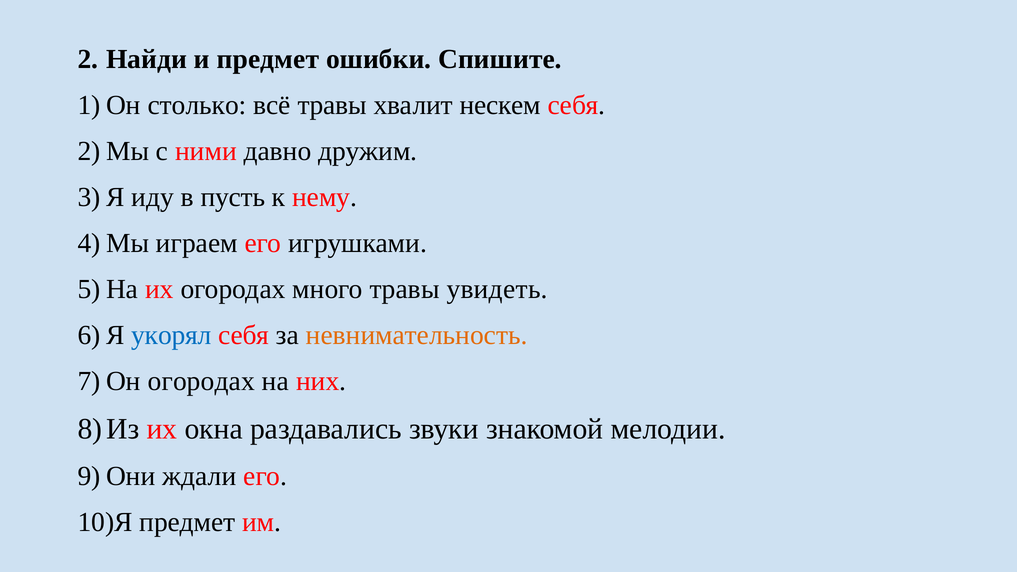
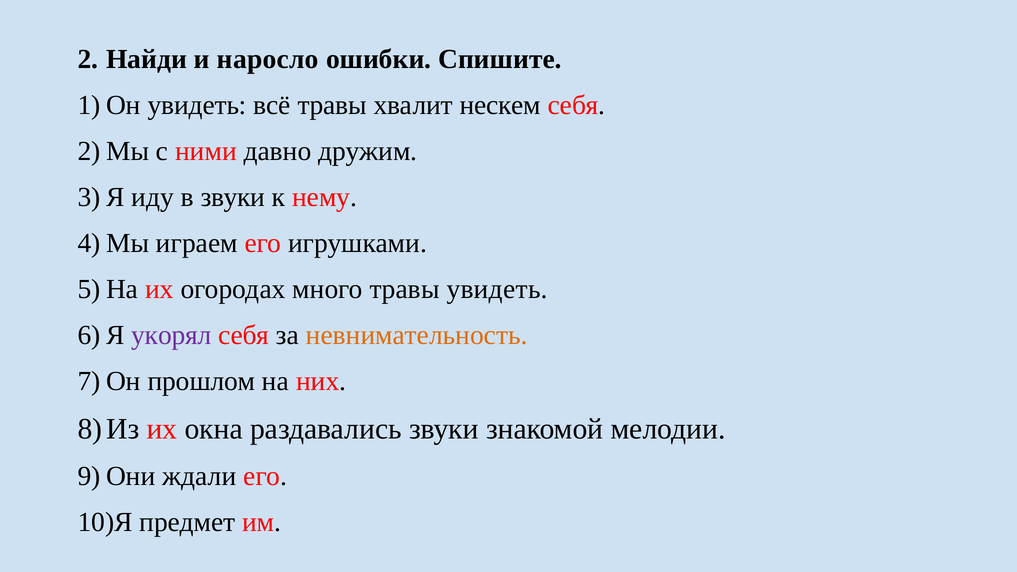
и предмет: предмет -> наросло (268, 59)
столько: столько -> увидеть (197, 105)
в пусть: пусть -> звуки (233, 197)
укорял colour: blue -> purple (171, 335)
огородах: огородах -> прошлом (201, 381)
